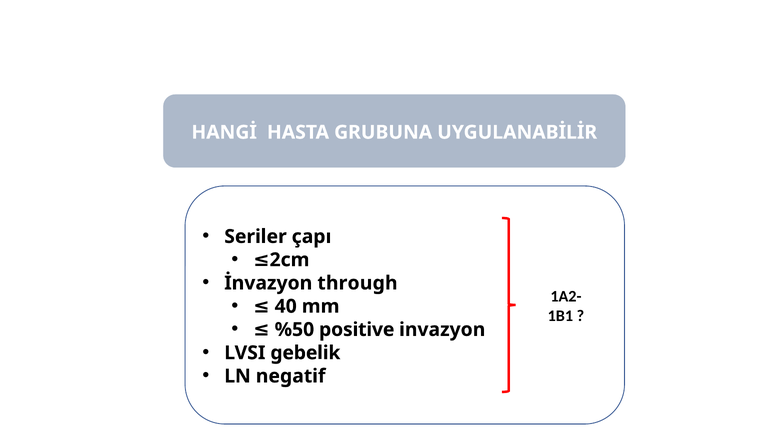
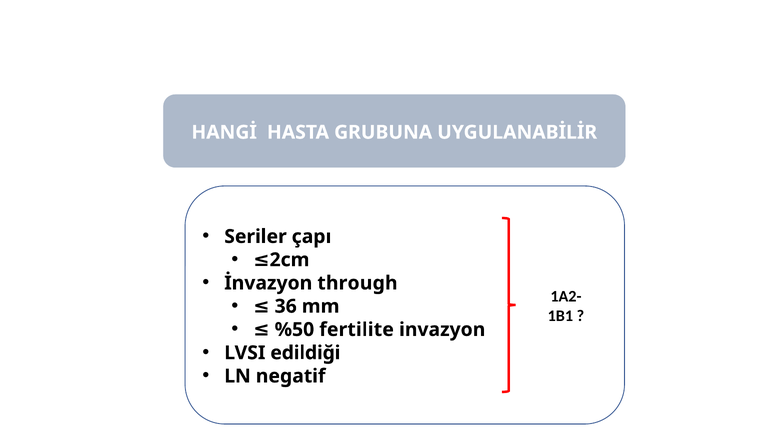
40: 40 -> 36 (286, 306)
positive: positive -> fertilite (357, 330)
gebelik: gebelik -> edildiği (305, 353)
